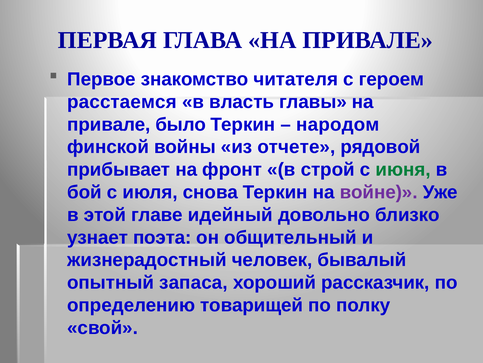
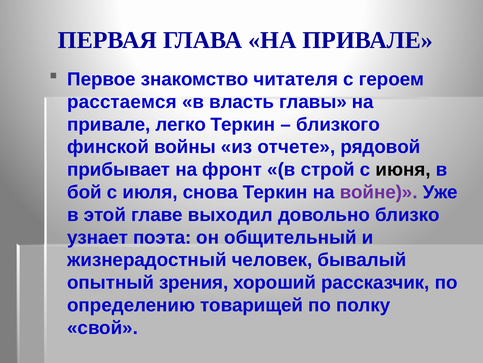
было: было -> легко (181, 124)
народом: народом -> близкого (338, 124)
июня colour: green -> black (403, 169)
идейный: идейный -> выходил (230, 214)
запаса: запаса -> зрения (194, 282)
